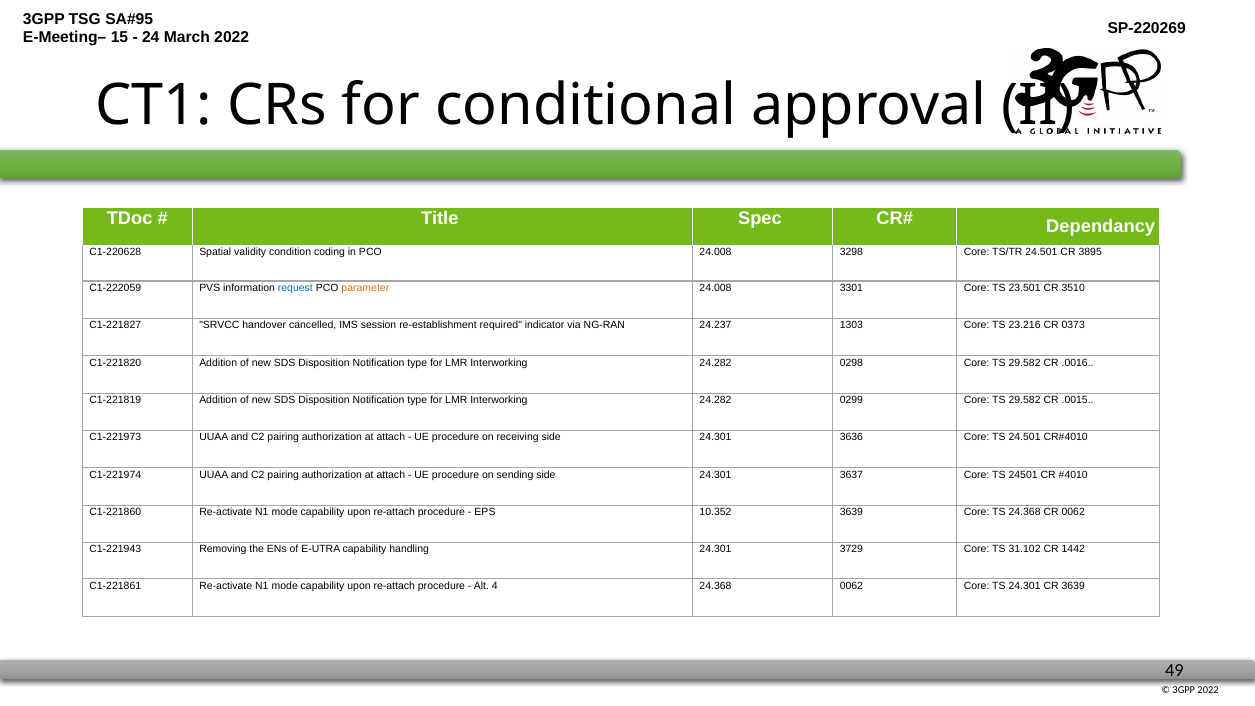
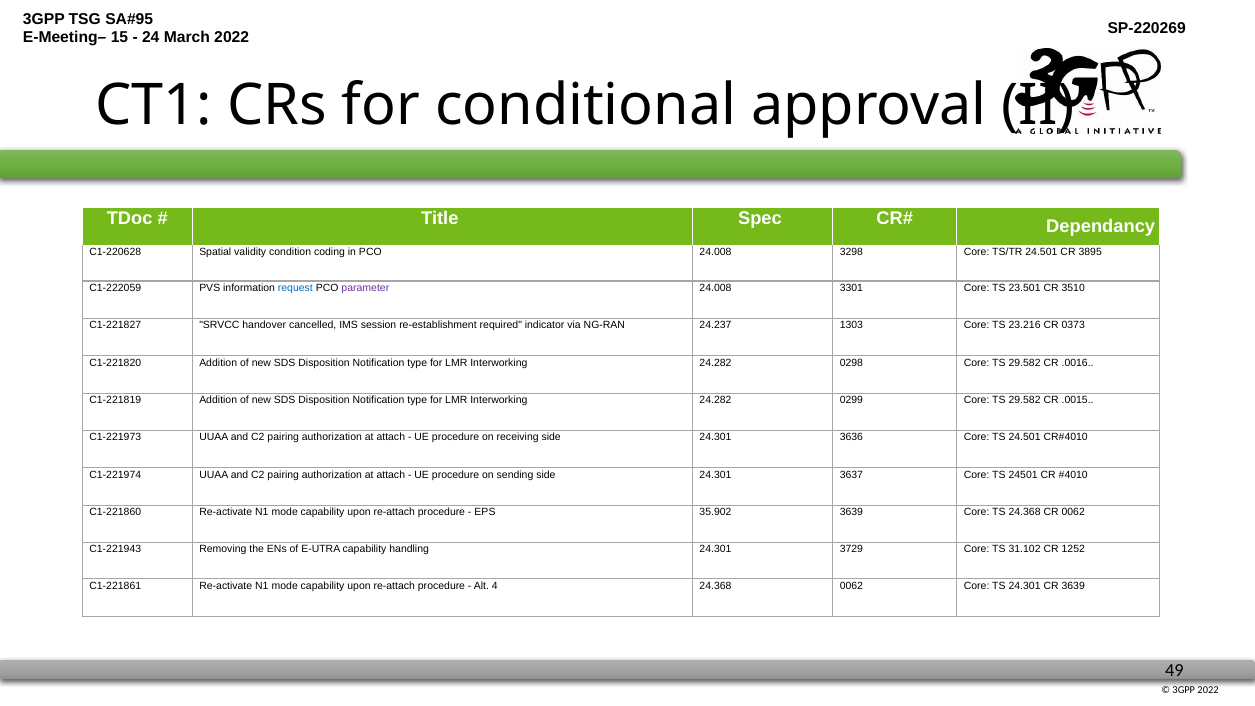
parameter colour: orange -> purple (365, 288)
10.352: 10.352 -> 35.902 (715, 512)
1442: 1442 -> 1252 (1073, 549)
